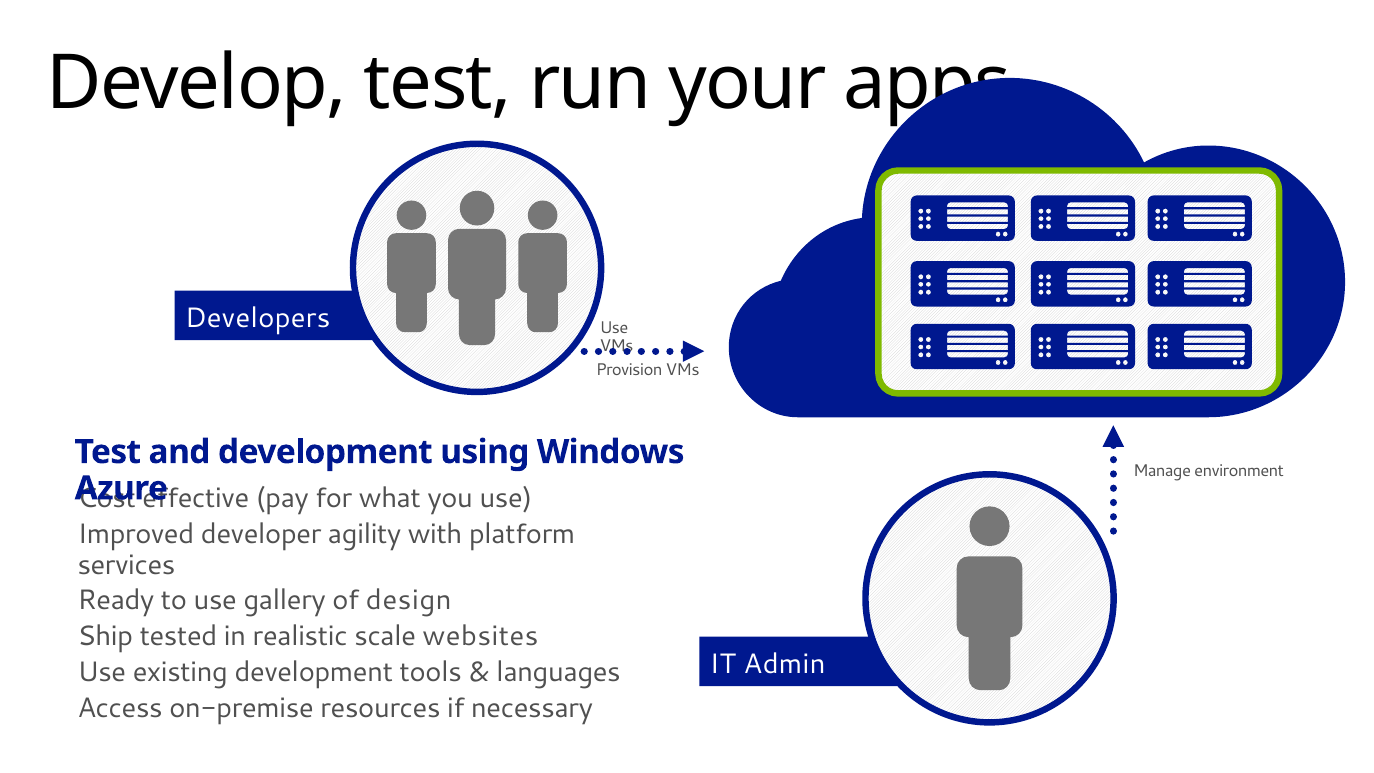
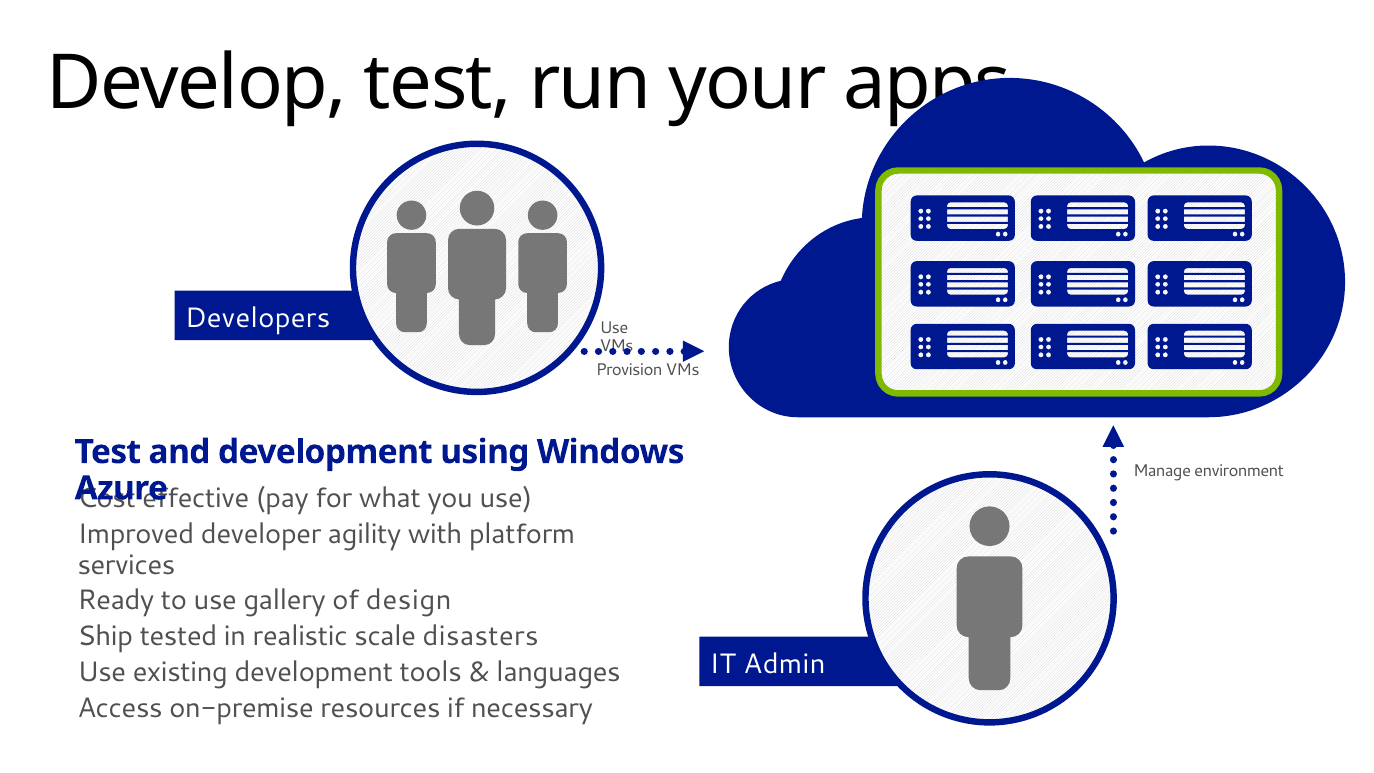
websites: websites -> disasters (481, 637)
